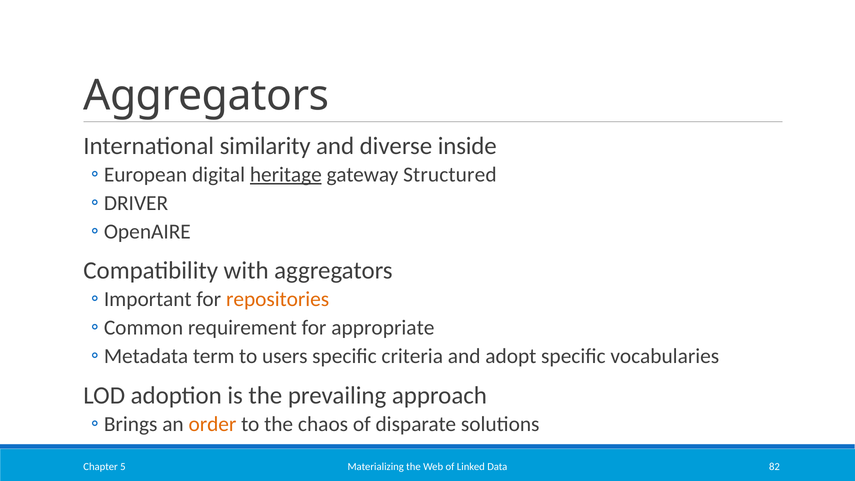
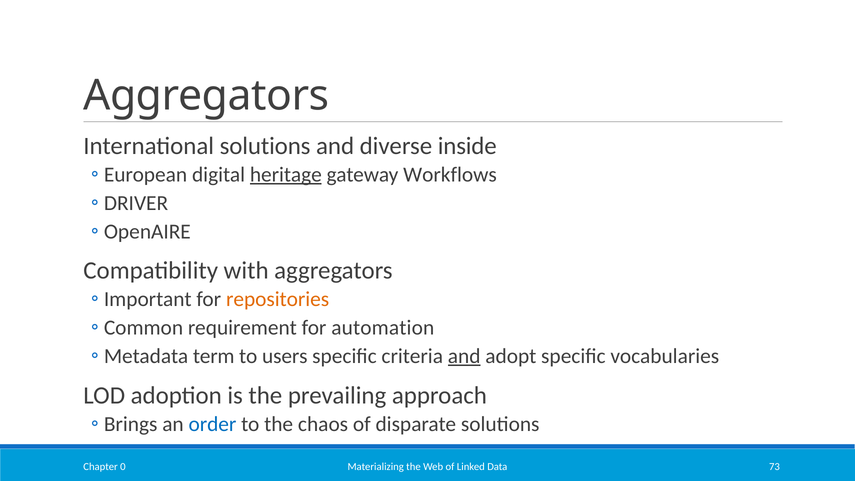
International similarity: similarity -> solutions (265, 146)
Structured: Structured -> Workflows (450, 175)
appropriate: appropriate -> automation (383, 328)
and underline: none -> present (464, 356)
order colour: orange -> blue (212, 424)
82: 82 -> 73 (774, 466)
5: 5 -> 0 (123, 467)
